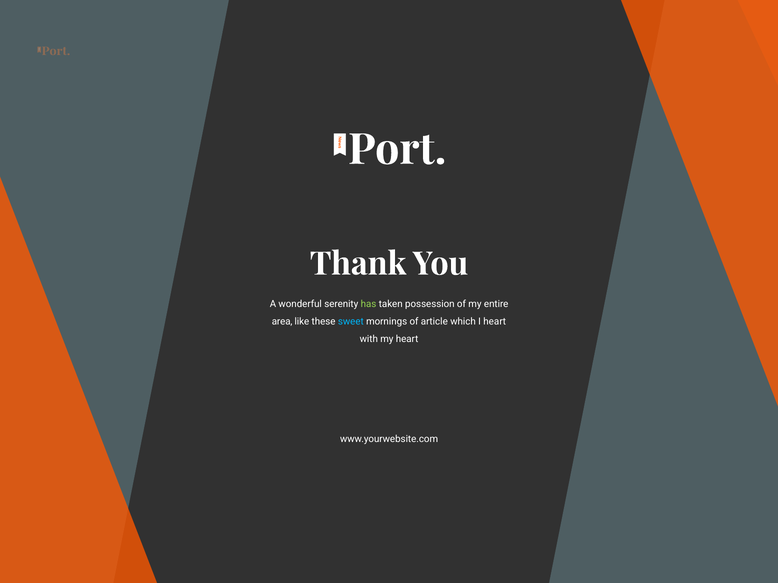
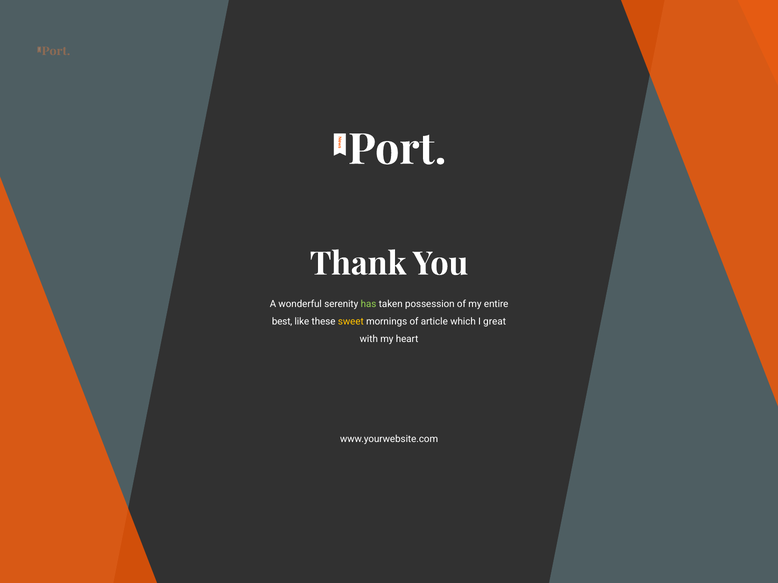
area: area -> best (282, 322)
sweet colour: light blue -> yellow (351, 322)
I heart: heart -> great (495, 322)
